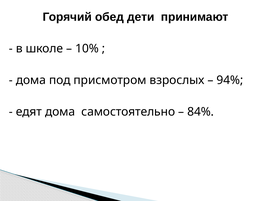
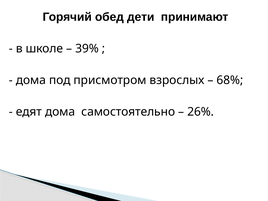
10%: 10% -> 39% (87, 49)
94%: 94% -> 68% (230, 80)
84%: 84% -> 26% (201, 112)
